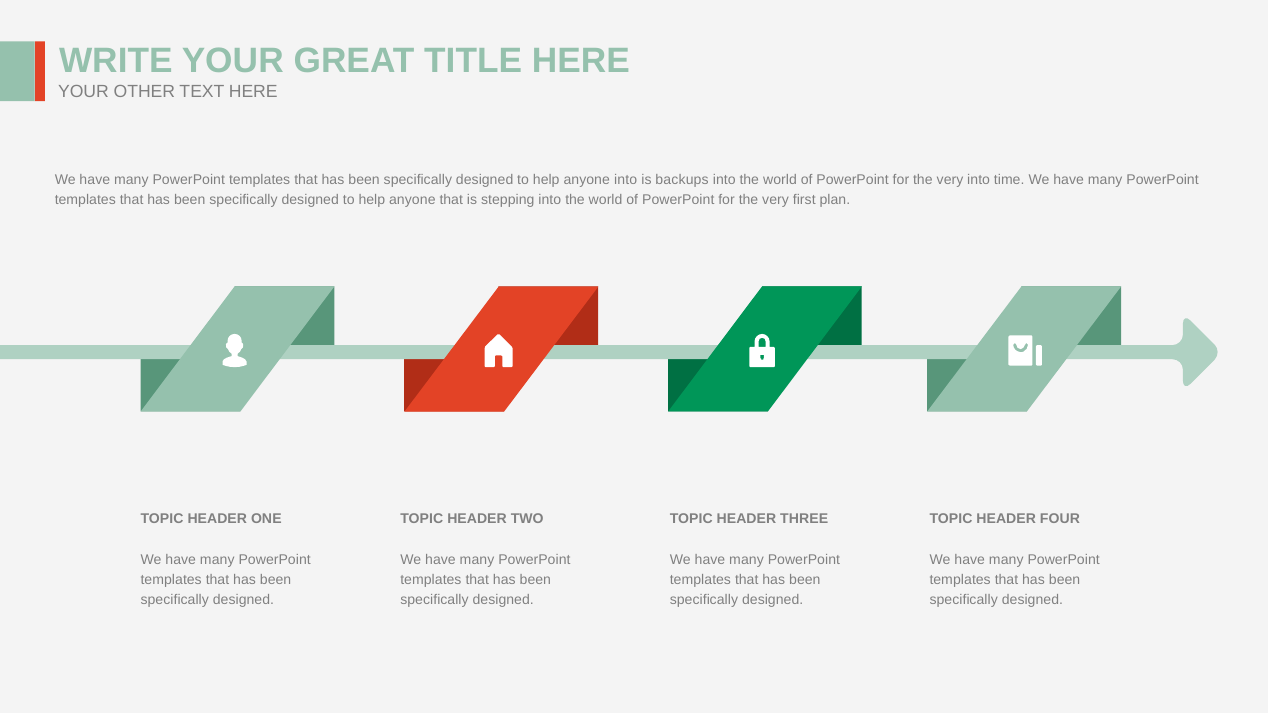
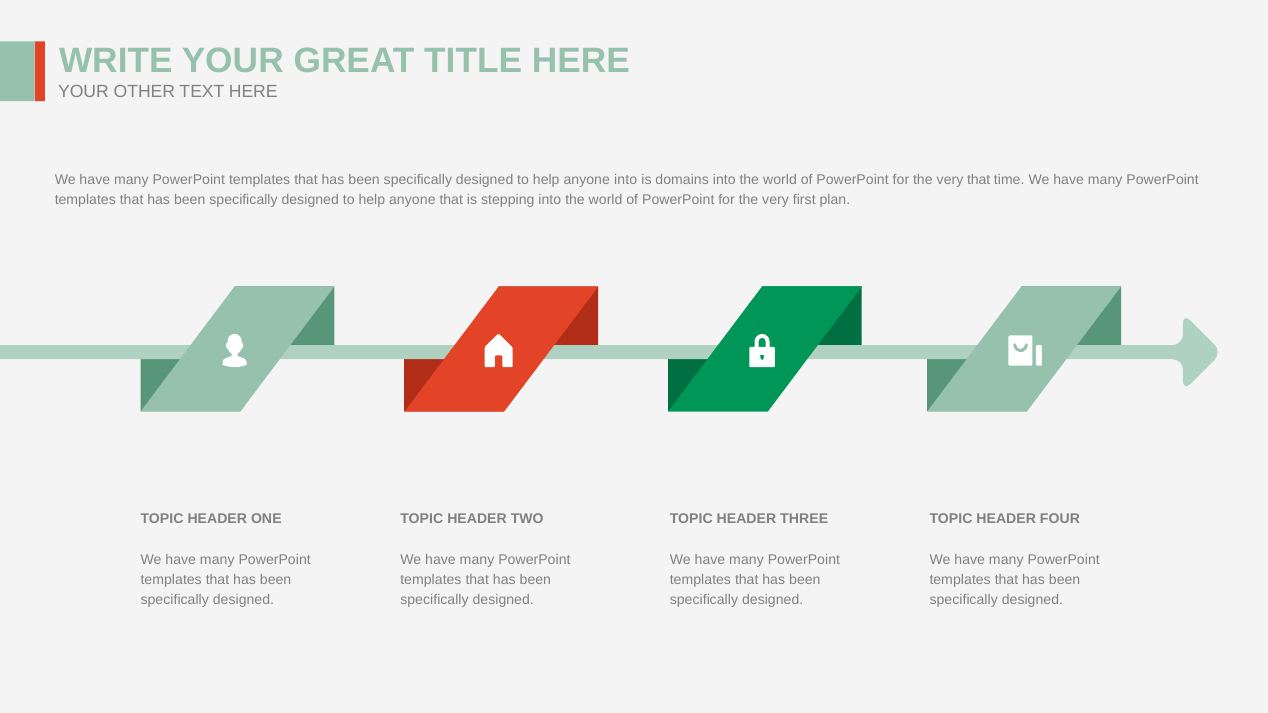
backups: backups -> domains (682, 180)
very into: into -> that (979, 180)
